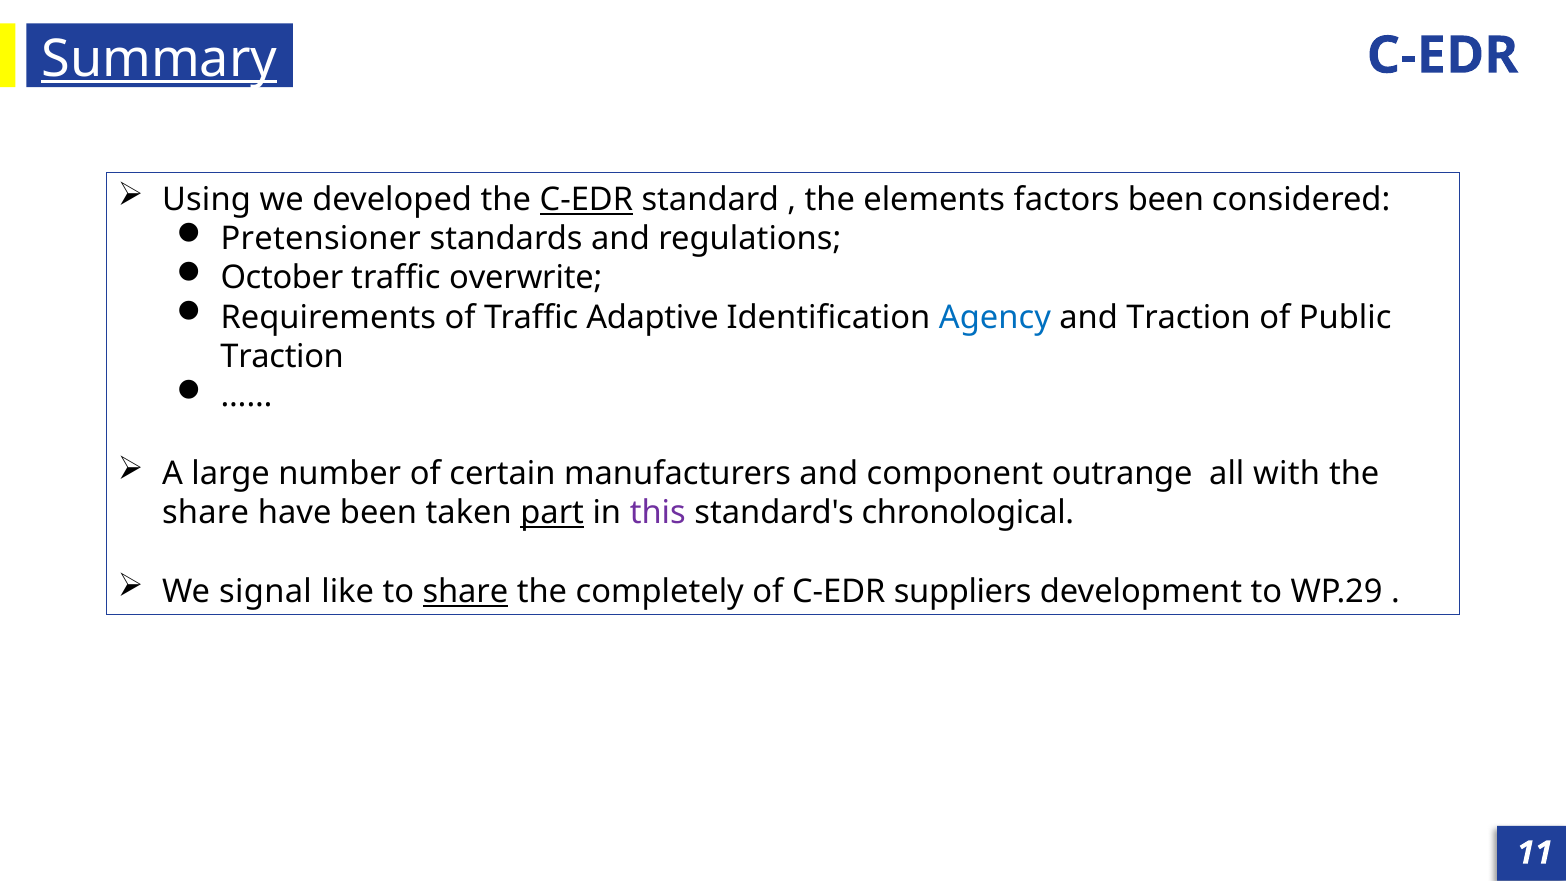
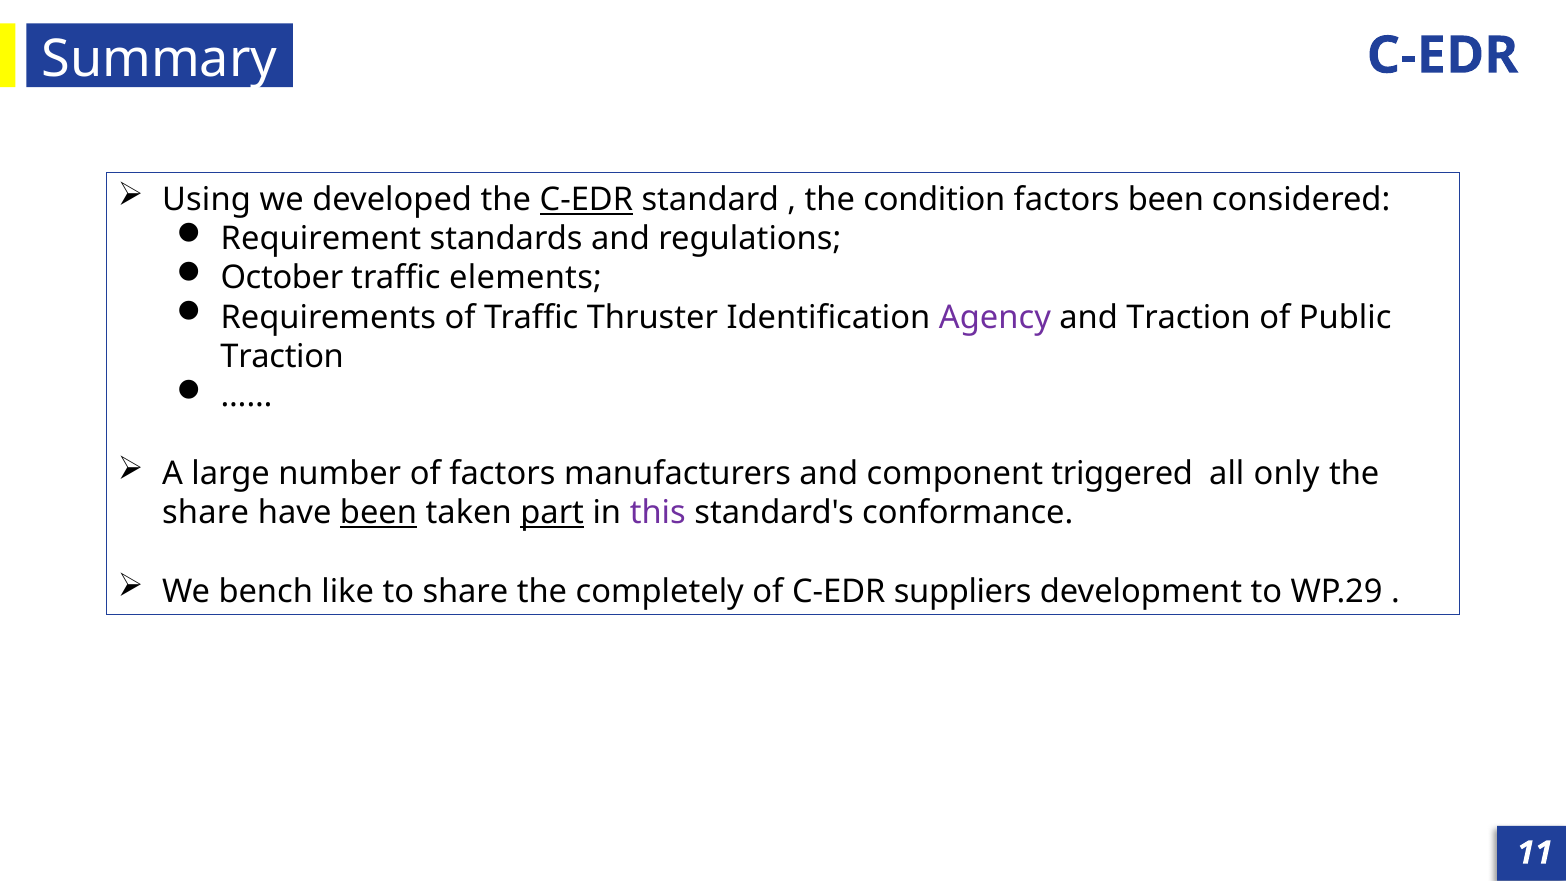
Summary underline: present -> none (159, 59)
elements: elements -> condition (934, 200)
Pretensioner: Pretensioner -> Requirement (321, 239)
overwrite: overwrite -> elements (526, 278)
Adaptive: Adaptive -> Thruster (652, 317)
Agency colour: blue -> purple (995, 317)
of certain: certain -> factors (502, 474)
outrange: outrange -> triggered (1122, 474)
with: with -> only (1287, 474)
been underline: none -> present (378, 513)
chronological: chronological -> conformance (968, 513)
signal: signal -> bench (266, 591)
share underline: present -> none (465, 591)
